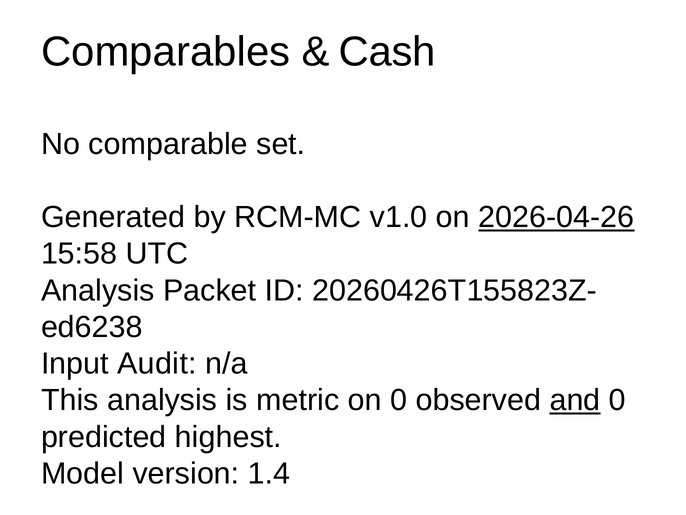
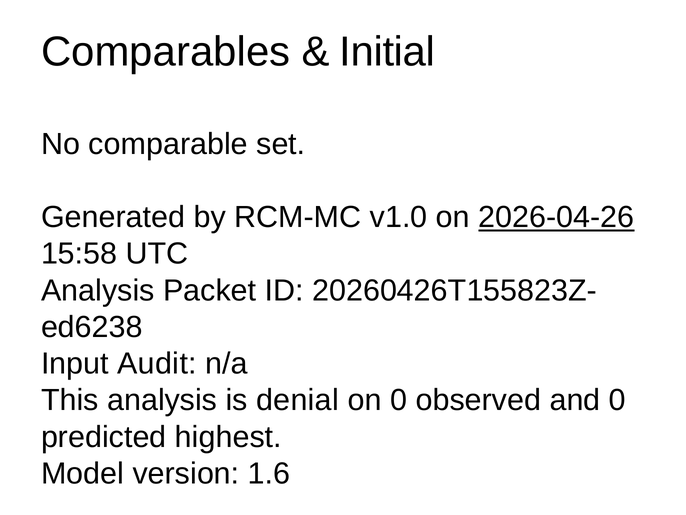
Cash: Cash -> Initial (387, 52)
metric: metric -> denial (298, 400)
and underline: present -> none (575, 400)
1.4: 1.4 -> 1.6 (269, 473)
